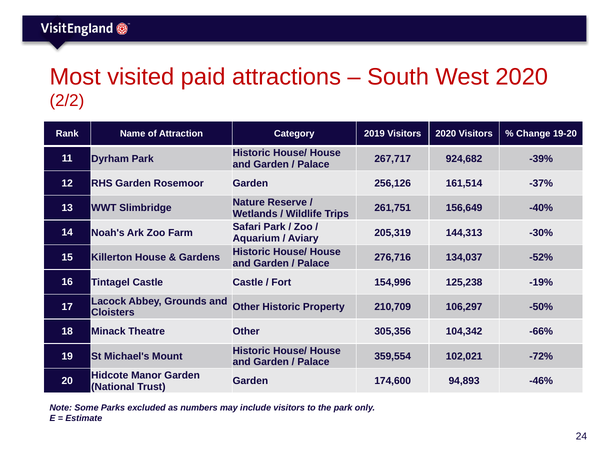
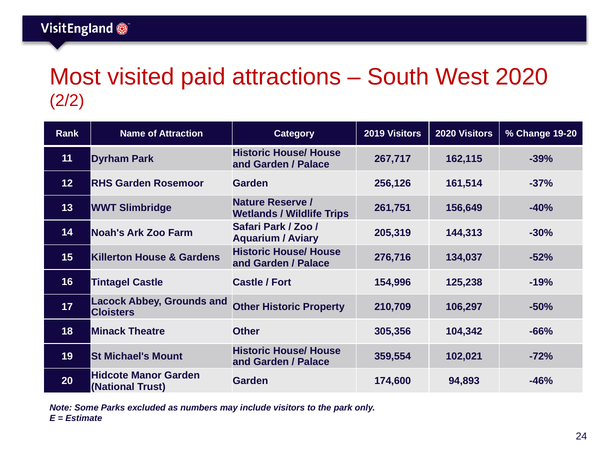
924,682: 924,682 -> 162,115 (464, 159)
